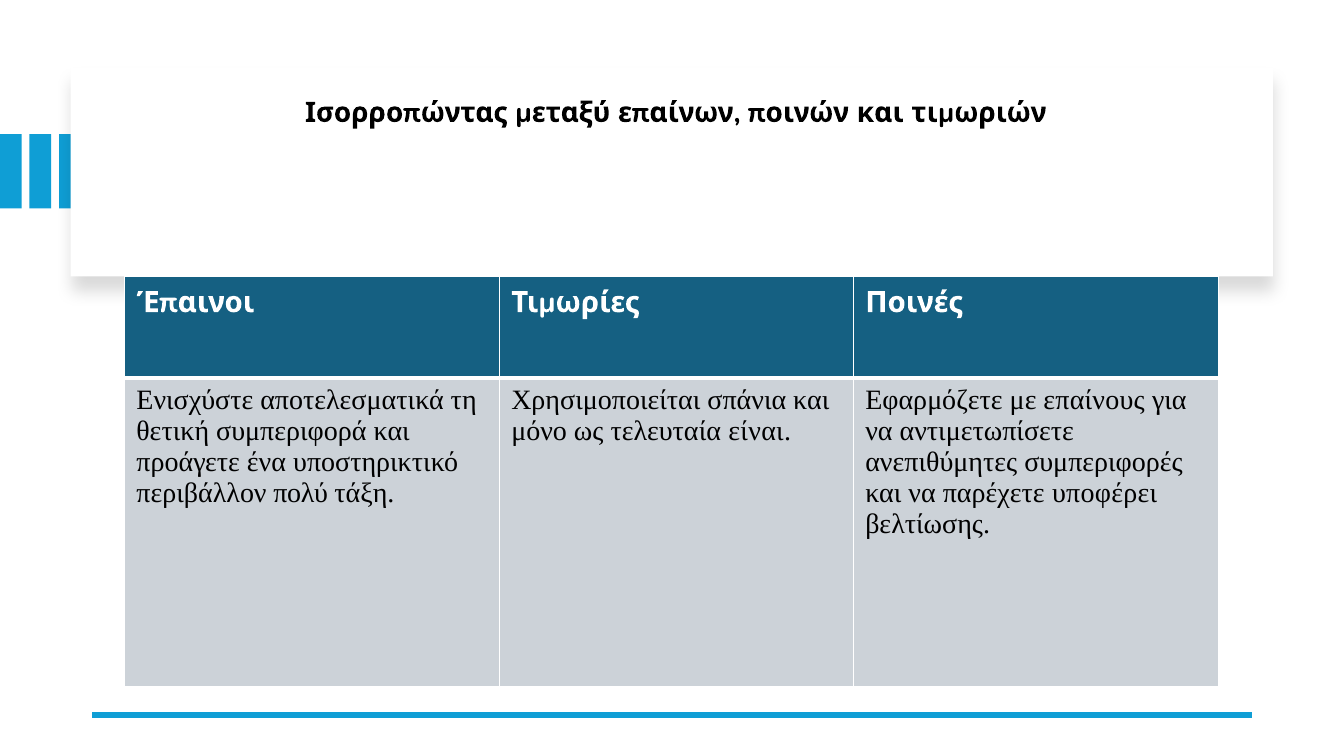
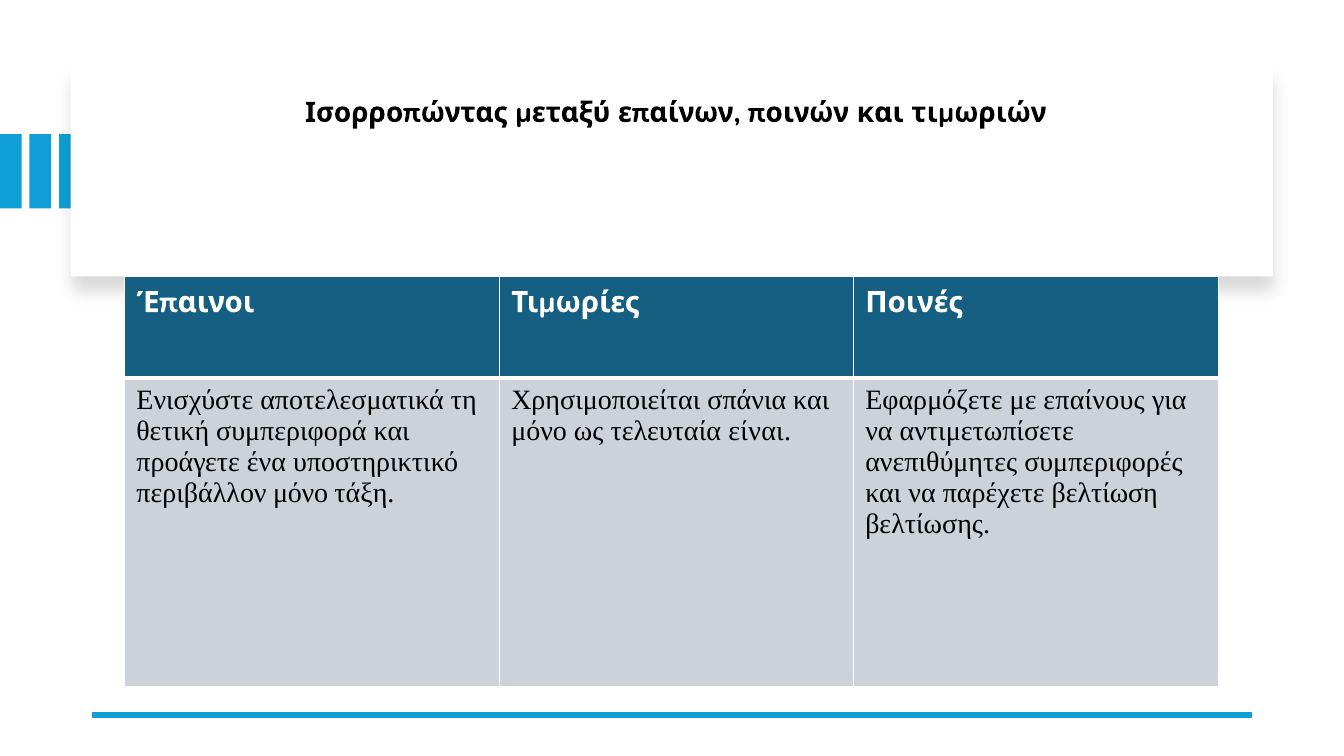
περιβάλλον πολύ: πολύ -> μόνο (301, 493)
υποφέρει: υποφέρει -> βελτίωση (1105, 493)
